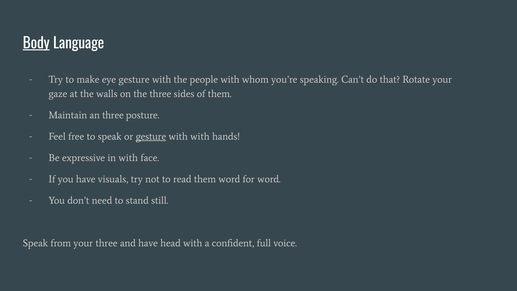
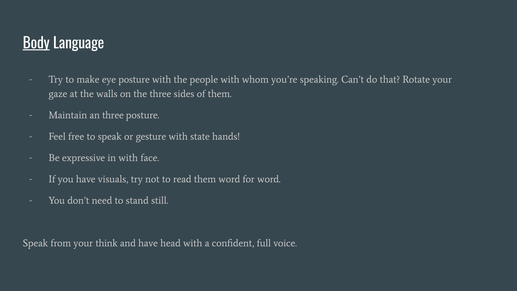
eye gesture: gesture -> posture (134, 79)
gesture underline: present -> none (151, 136)
with with: with -> state (200, 136)
your three: three -> think (107, 243)
